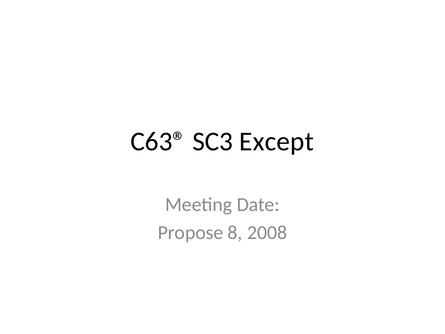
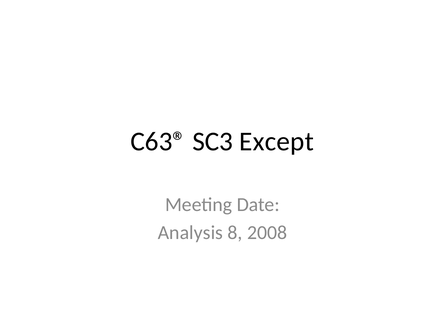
Propose: Propose -> Analysis (190, 232)
